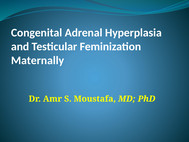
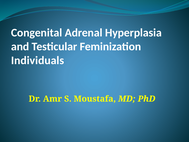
Maternally: Maternally -> Individuals (38, 60)
